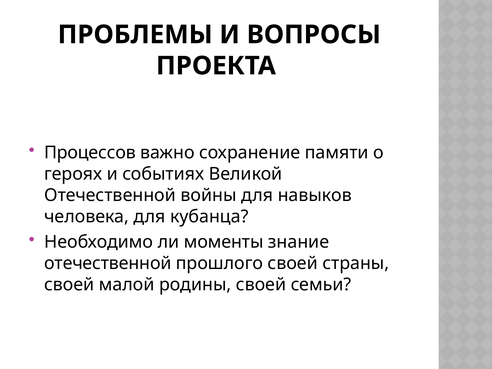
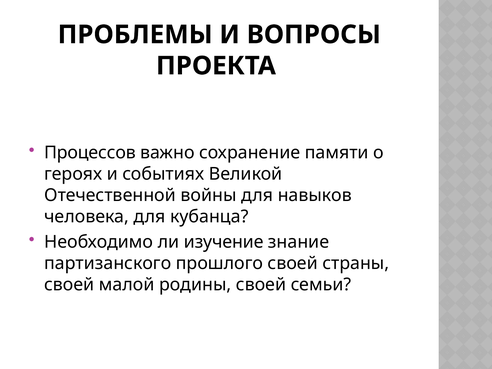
моменты: моменты -> изучение (224, 242)
отечественной: отечественной -> партизанского (108, 263)
